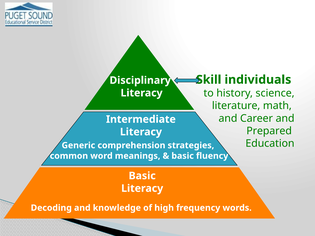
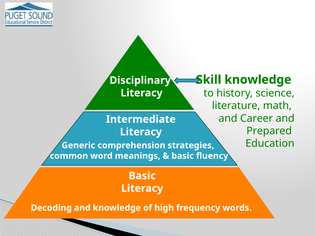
Skill individuals: individuals -> knowledge (258, 80)
